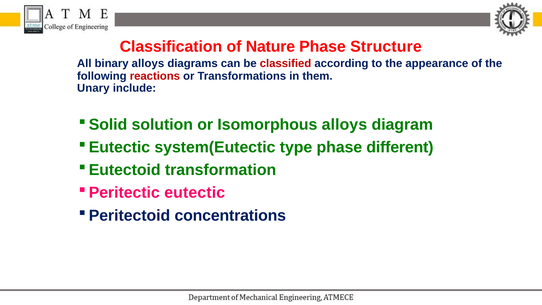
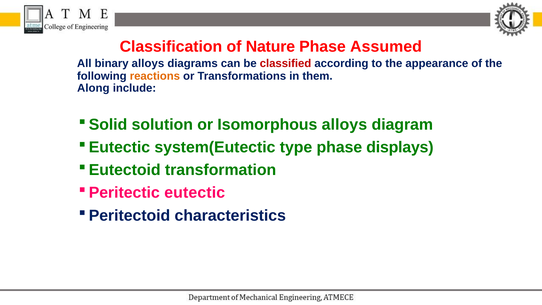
Structure: Structure -> Assumed (386, 47)
reactions colour: red -> orange (155, 76)
Unary: Unary -> Along (93, 88)
different: different -> displays (400, 147)
concentrations: concentrations -> characteristics (230, 215)
